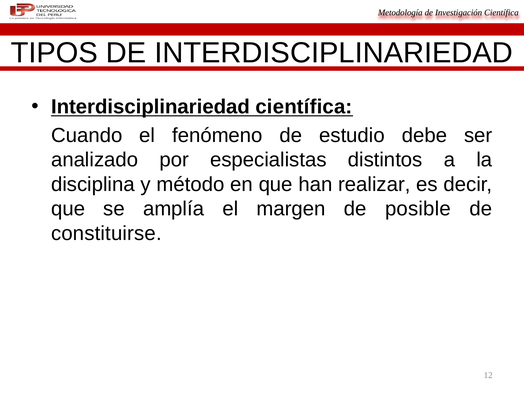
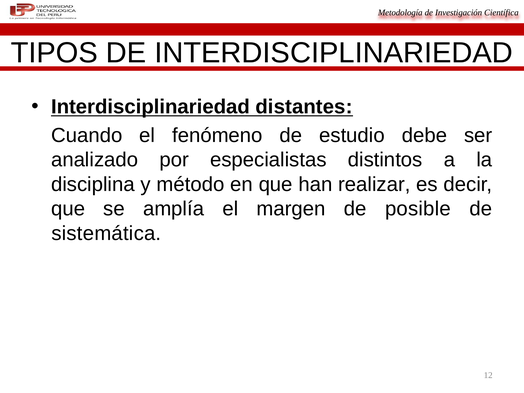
Interdisciplinariedad científica: científica -> distantes (304, 107)
constituirse: constituirse -> sistemática (106, 233)
